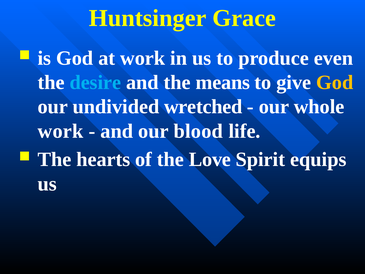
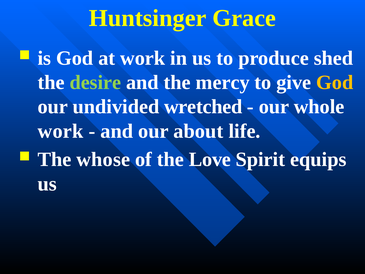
even: even -> shed (334, 58)
desire colour: light blue -> light green (95, 82)
means: means -> mercy (223, 82)
blood: blood -> about (198, 131)
hearts: hearts -> whose (103, 159)
